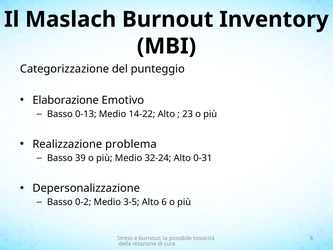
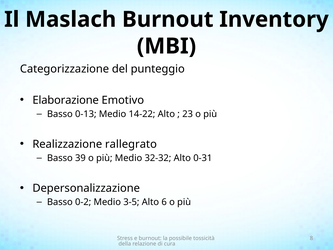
problema: problema -> rallegrato (131, 144)
32-24: 32-24 -> 32-32 (158, 158)
